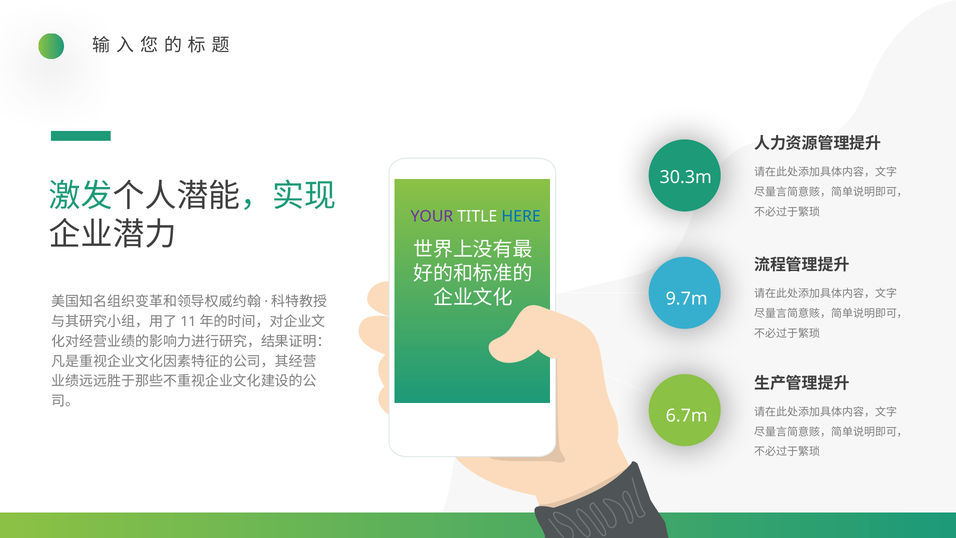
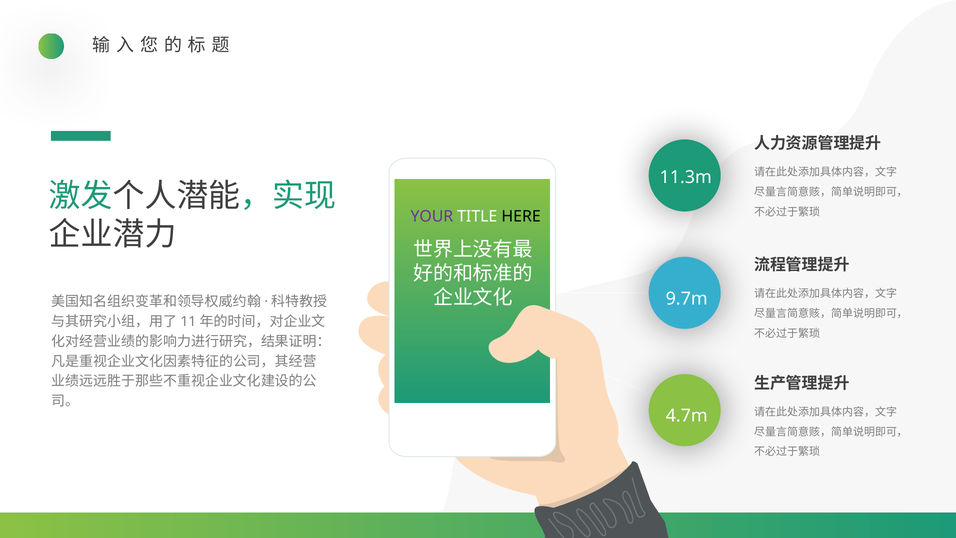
30.3m: 30.3m -> 11.3m (686, 177)
HERE colour: blue -> black (521, 217)
6.7m: 6.7m -> 4.7m (687, 416)
